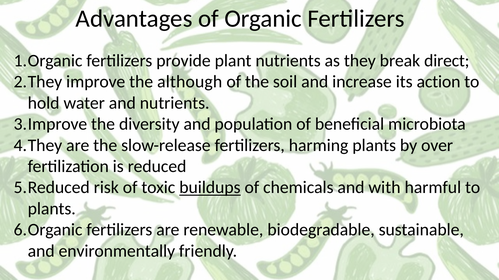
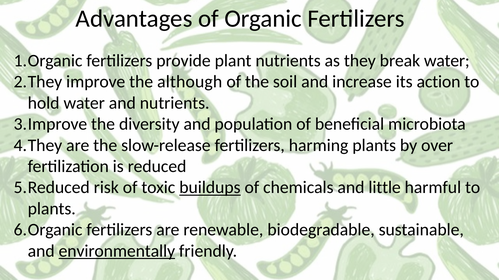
break direct: direct -> water (447, 61)
with: with -> little (385, 188)
environmentally underline: none -> present (117, 252)
